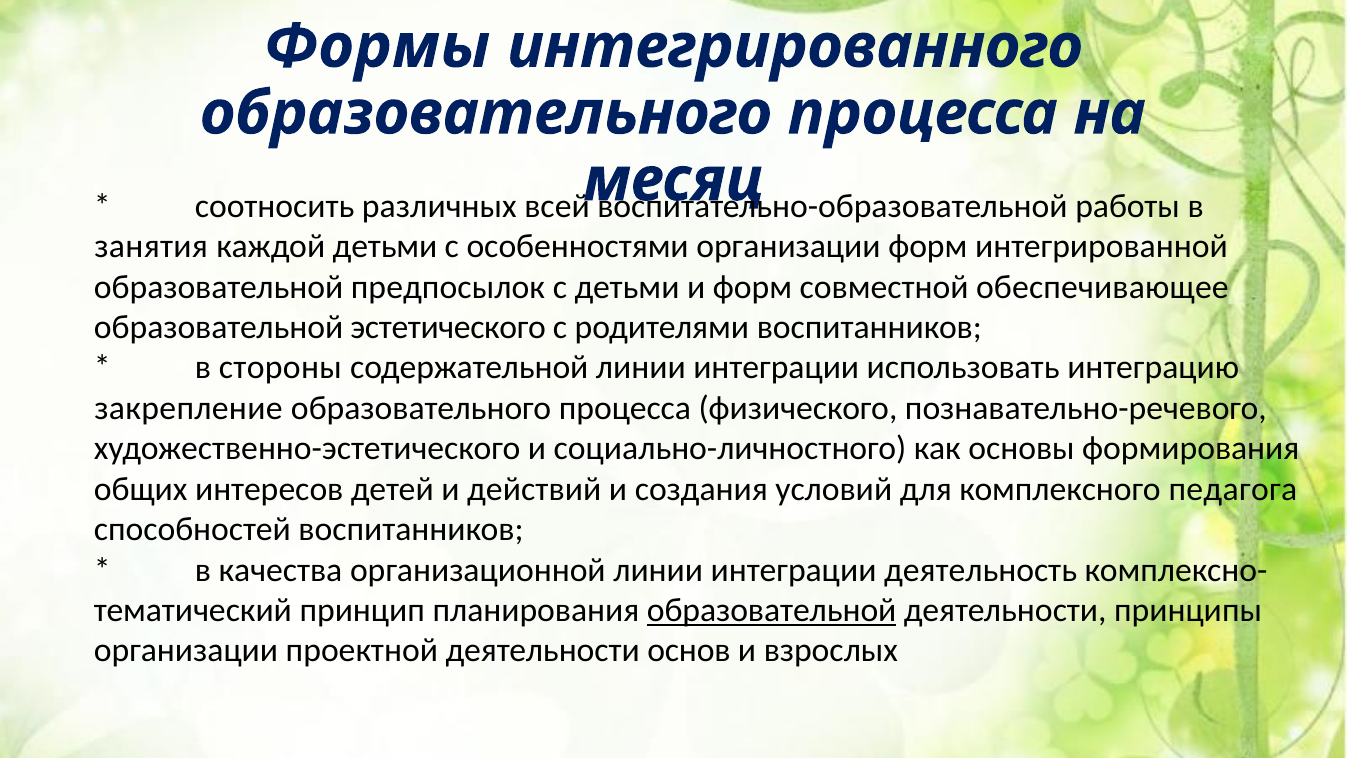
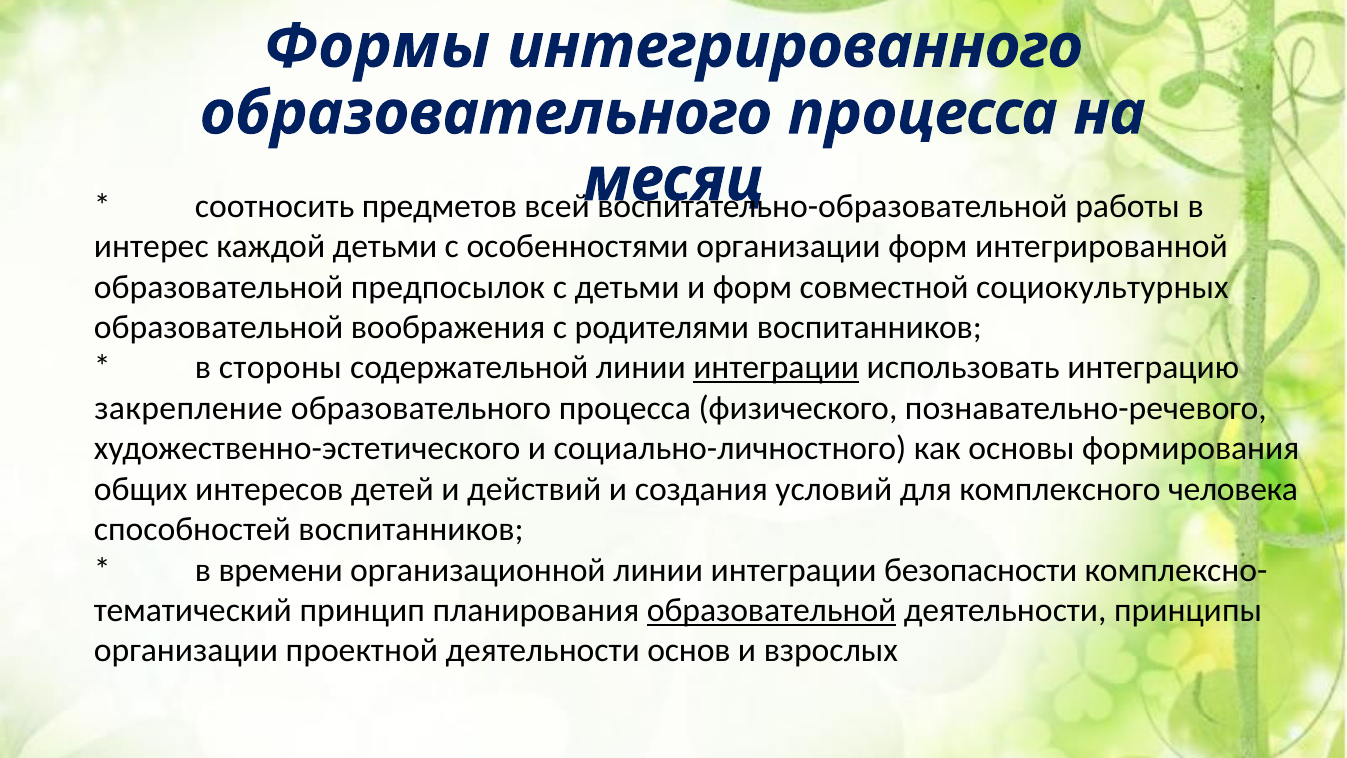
различных: различных -> предметов (440, 206)
занятия: занятия -> интерес (151, 246)
обеспечивающее: обеспечивающее -> социокультурных (1102, 287)
эстетического: эстетического -> воображения (448, 327)
интеграции underline: none -> present (776, 368)
педагога: педагога -> человека (1233, 489)
качества: качества -> времени (281, 570)
деятельность: деятельность -> безопасности (981, 570)
